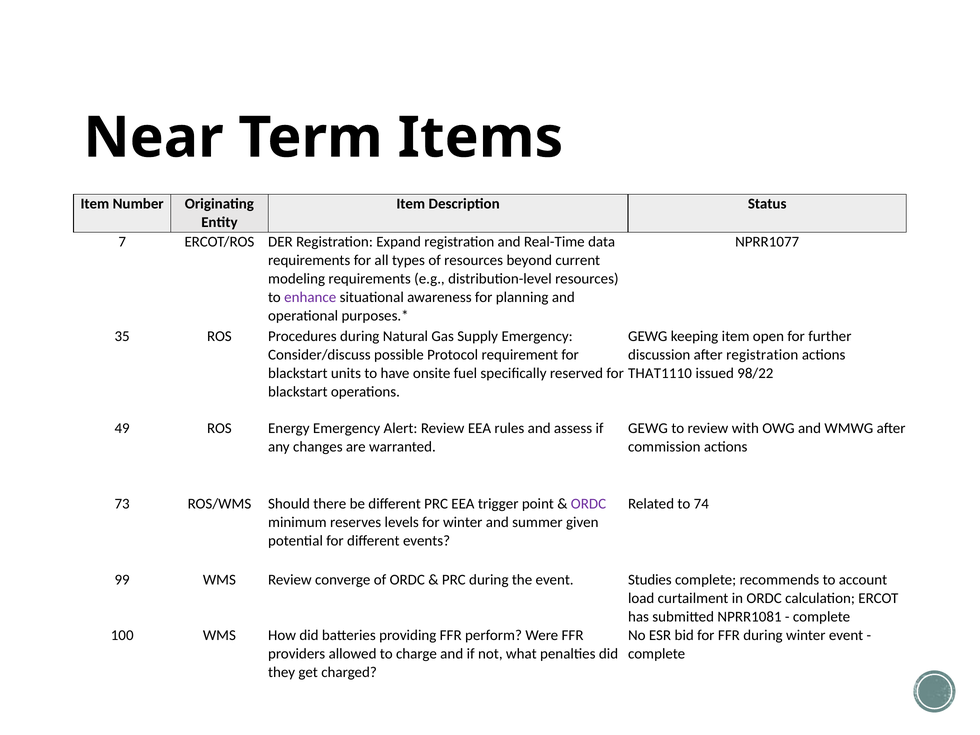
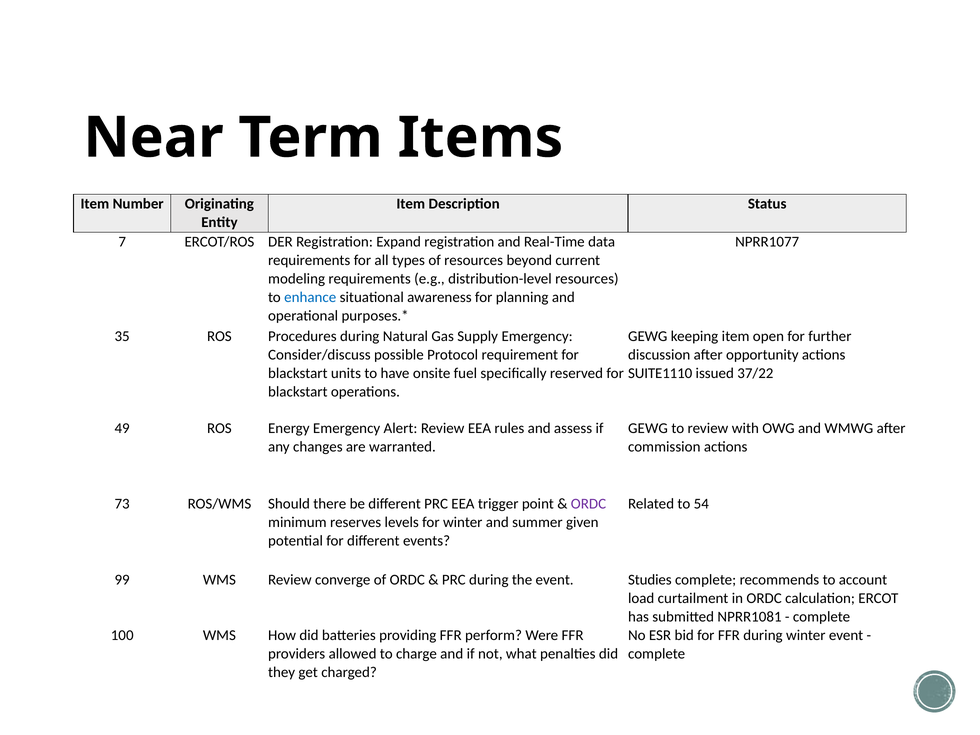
enhance colour: purple -> blue (310, 297)
after registration: registration -> opportunity (762, 355)
THAT1110: THAT1110 -> SUITE1110 (660, 373)
98/22: 98/22 -> 37/22 (755, 373)
74: 74 -> 54 (701, 504)
